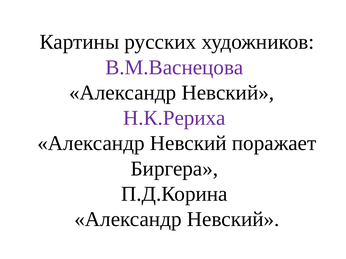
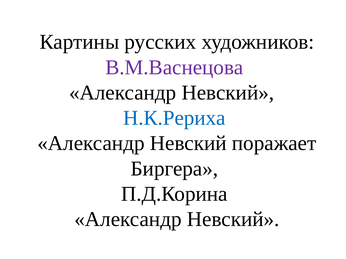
Н.К.Рериха colour: purple -> blue (174, 118)
